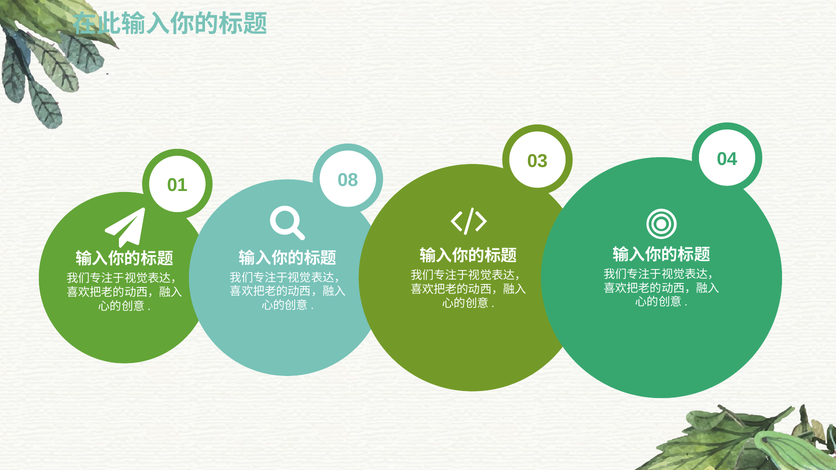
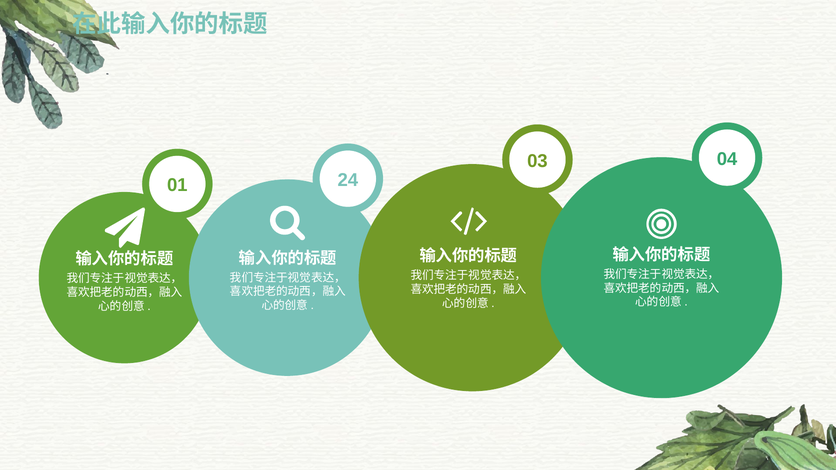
08: 08 -> 24 (348, 180)
